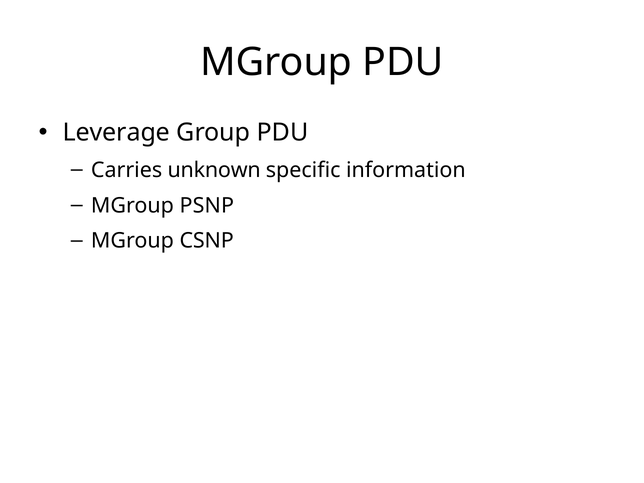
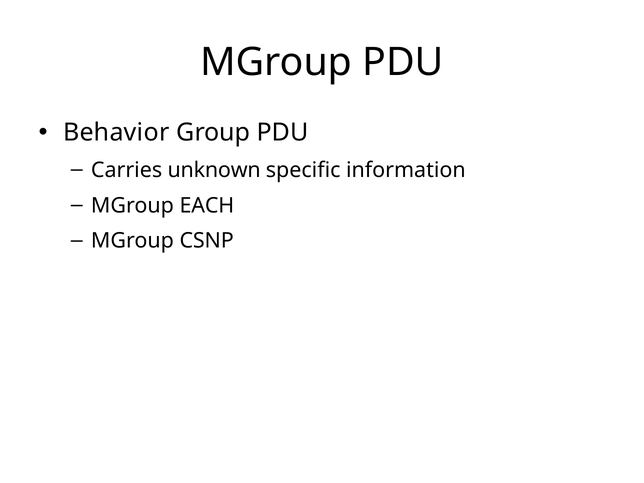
Leverage: Leverage -> Behavior (116, 133)
PSNP: PSNP -> EACH (207, 205)
